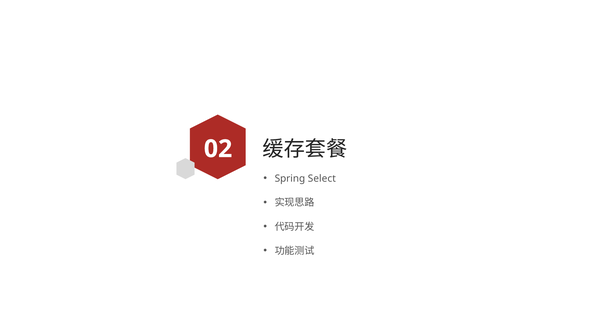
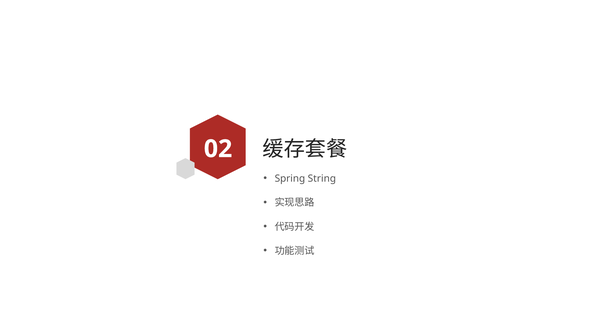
Select: Select -> String (322, 179)
